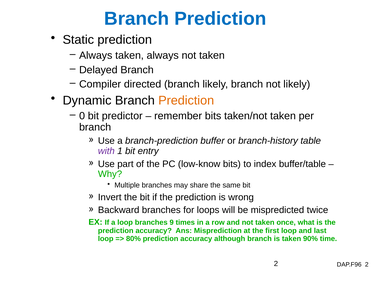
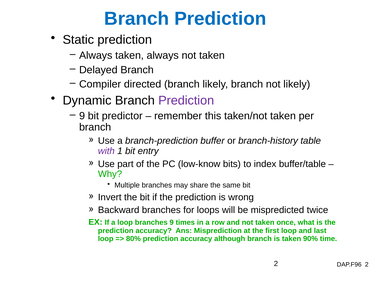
Prediction colour: orange -> purple (186, 101)
0: 0 -> 9 (82, 116)
remember bits: bits -> this (213, 116)
